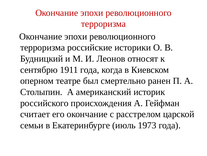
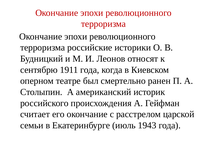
1973: 1973 -> 1943 (147, 125)
